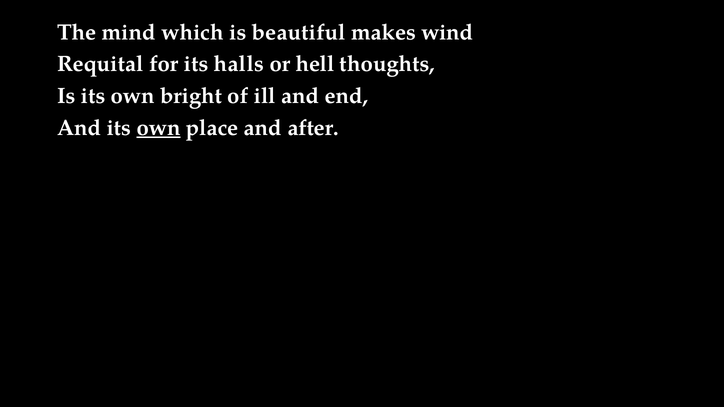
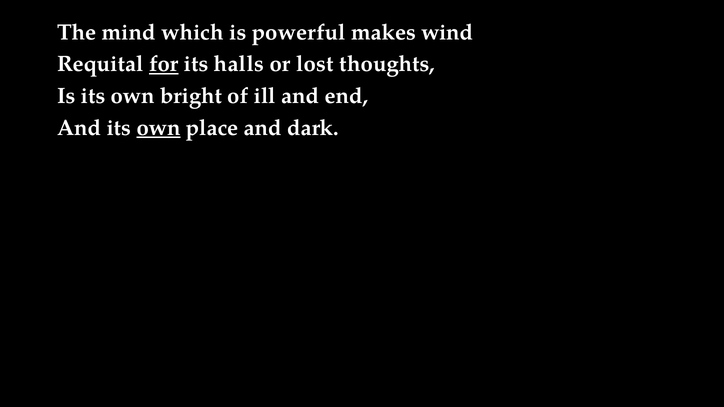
beautiful: beautiful -> powerful (299, 32)
for underline: none -> present (164, 64)
hell: hell -> lost (315, 64)
after: after -> dark (313, 128)
